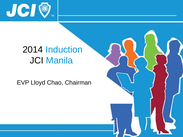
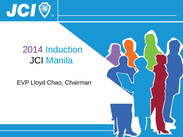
2014 colour: black -> purple (33, 50)
